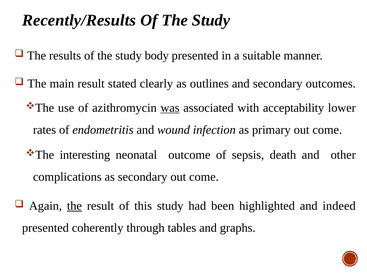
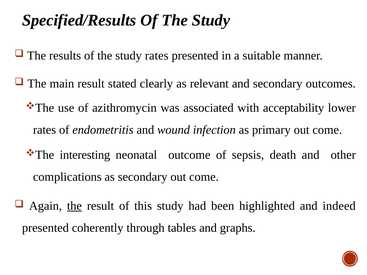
Recently/Results: Recently/Results -> Specified/Results (79, 20)
study body: body -> rates (157, 56)
outlines: outlines -> relevant (209, 84)
was underline: present -> none (170, 108)
